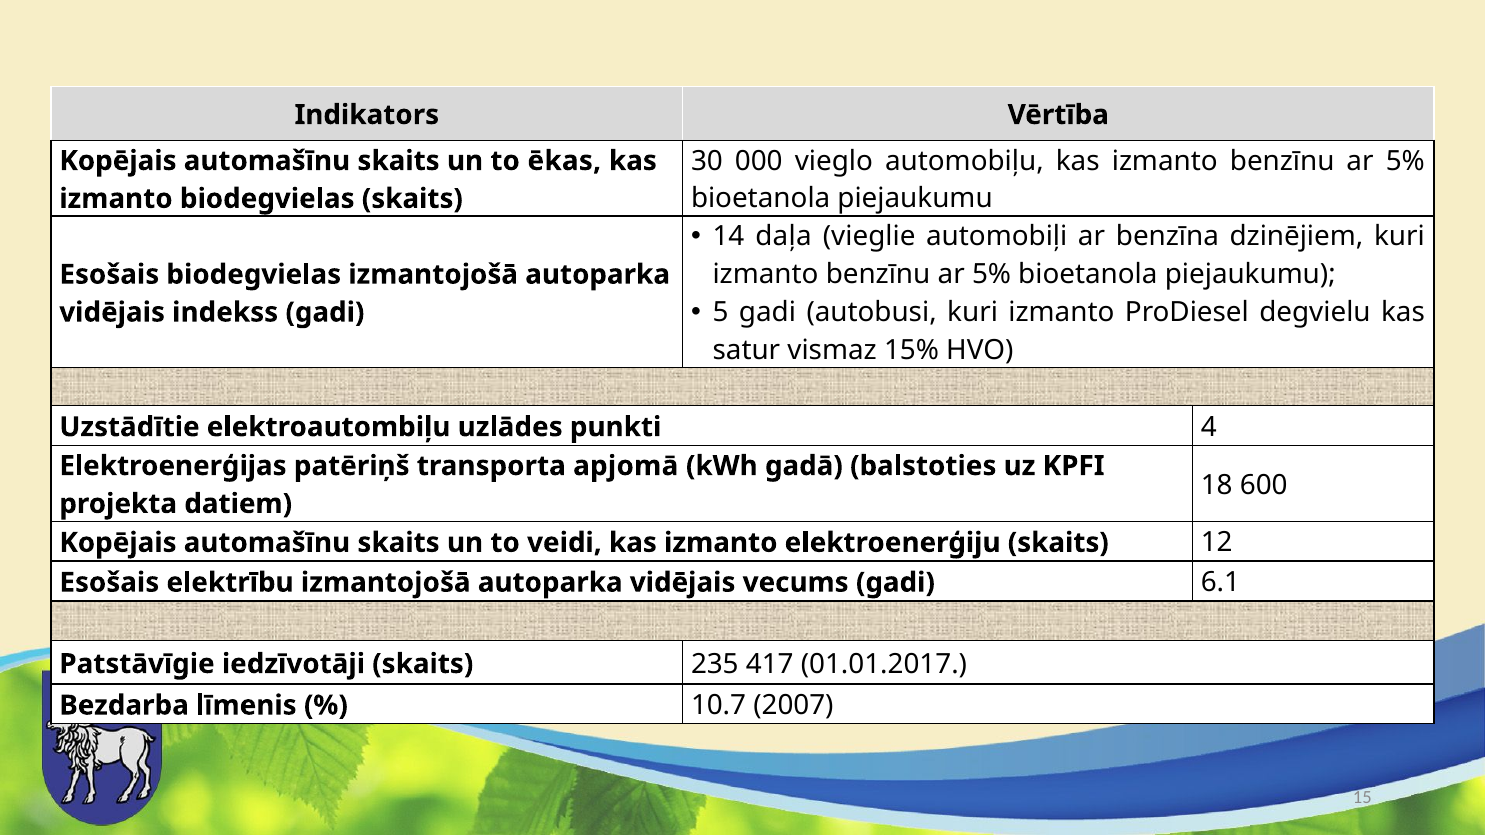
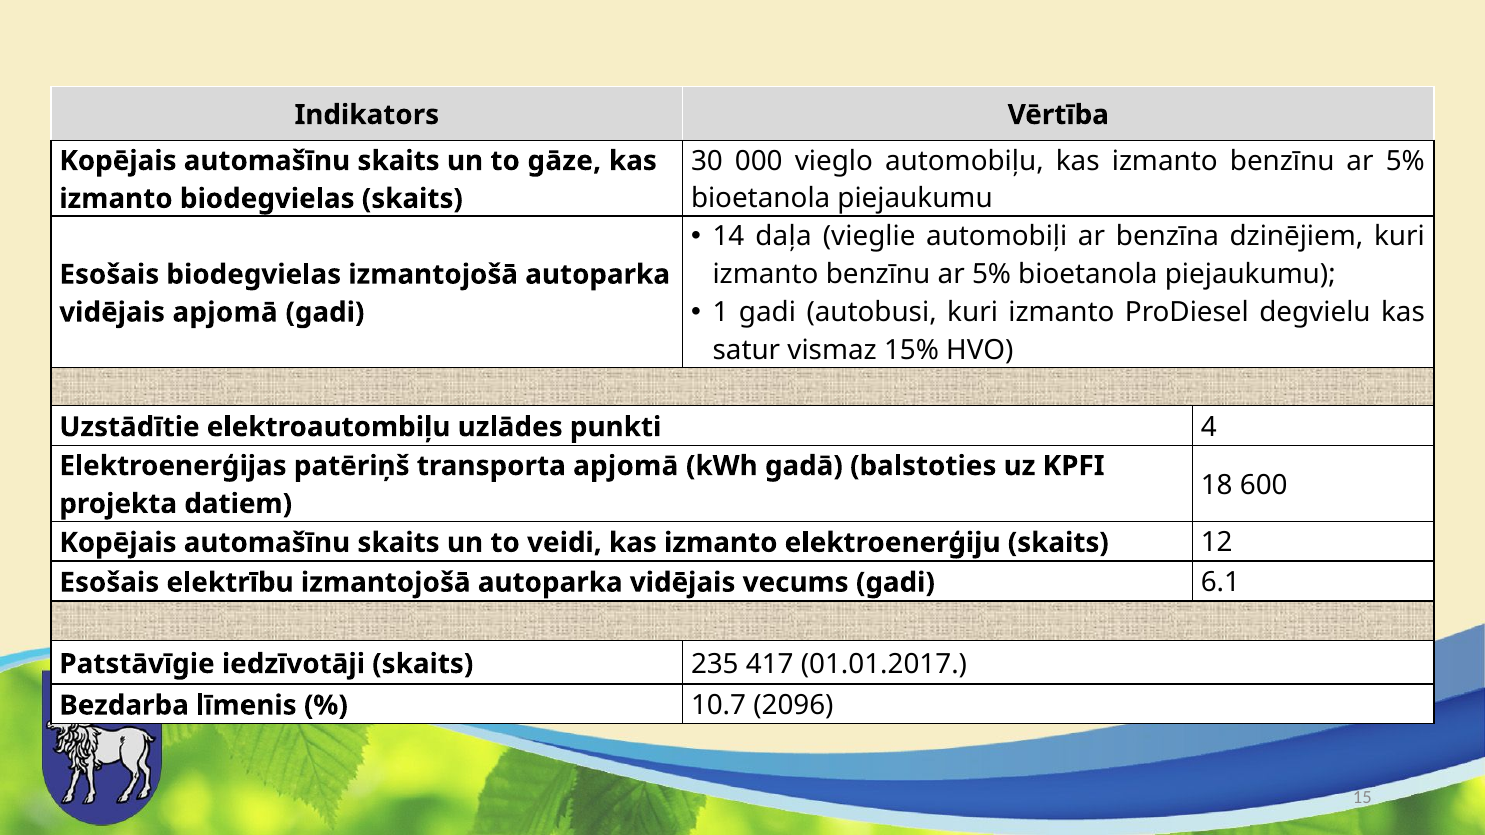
ēkas: ēkas -> gāze (564, 161)
5: 5 -> 1 (721, 312)
vidējais indekss: indekss -> apjomā (225, 312)
2007: 2007 -> 2096 (793, 706)
